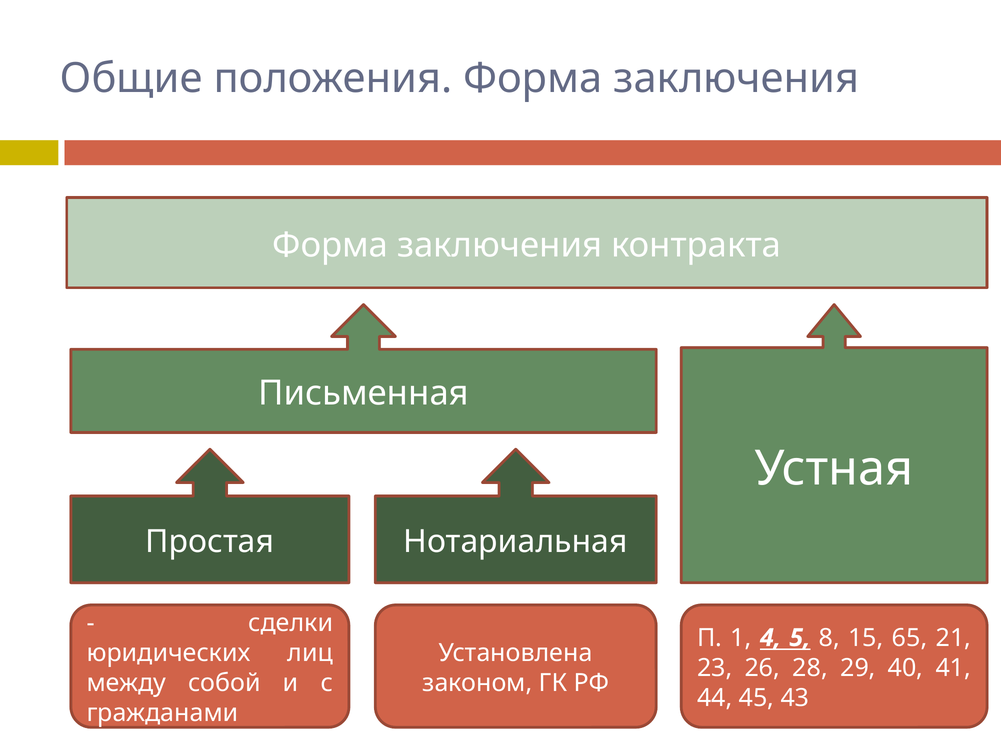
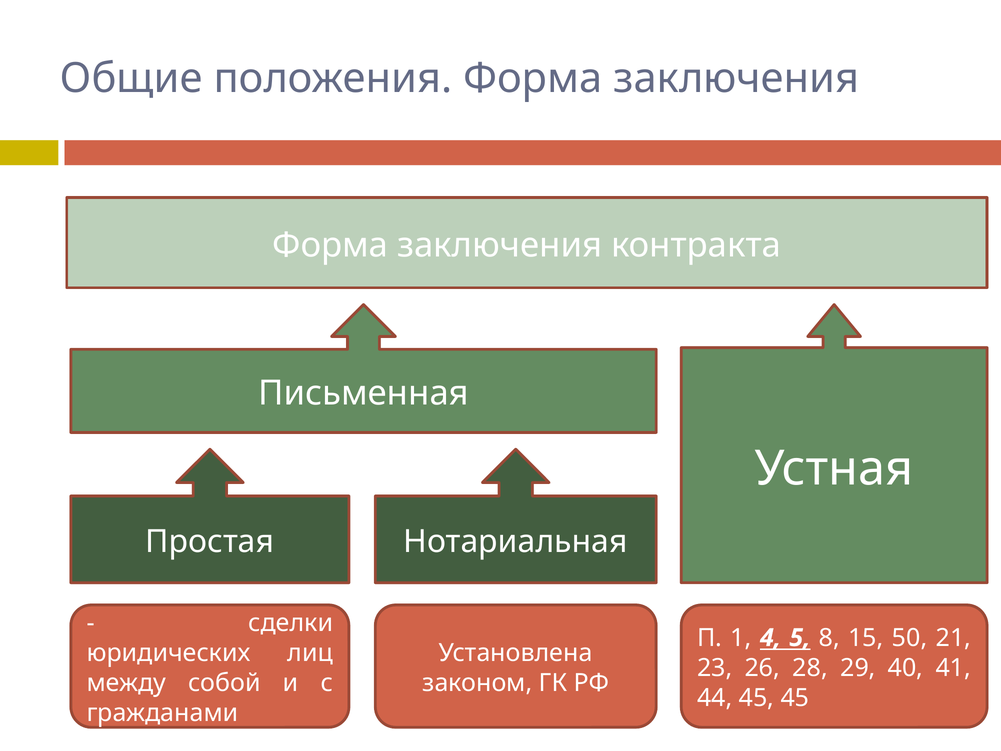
65: 65 -> 50 (910, 638)
45 43: 43 -> 45 (795, 698)
